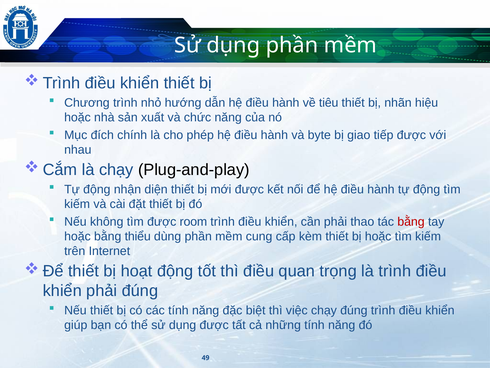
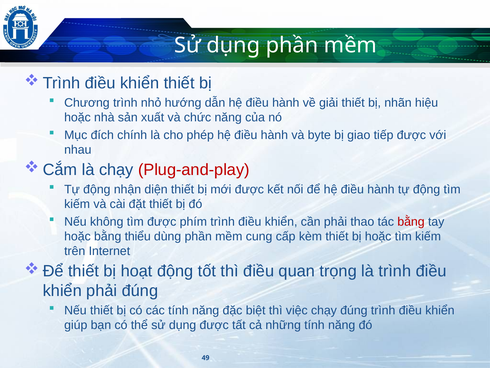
tiêu: tiêu -> giải (329, 103)
Plug-and-play colour: black -> red (194, 170)
room: room -> phím (193, 221)
